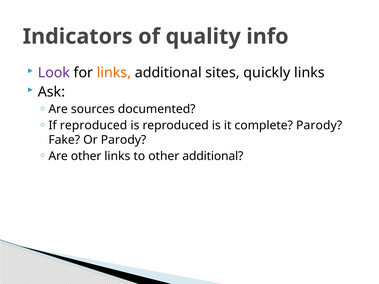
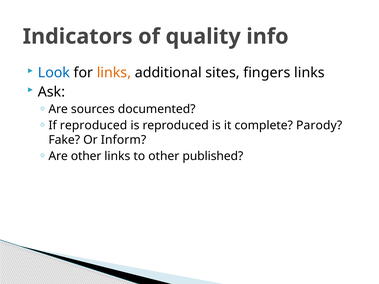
Look colour: purple -> blue (54, 73)
quickly: quickly -> fingers (267, 73)
Or Parody: Parody -> Inform (123, 140)
other additional: additional -> published (213, 156)
